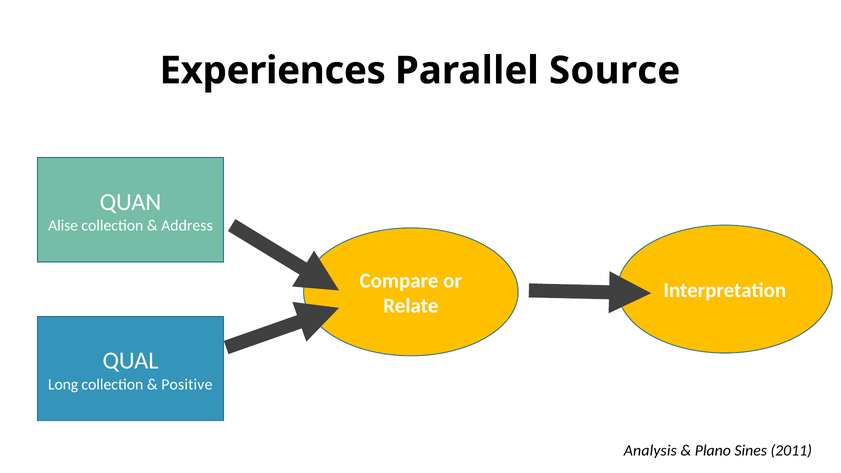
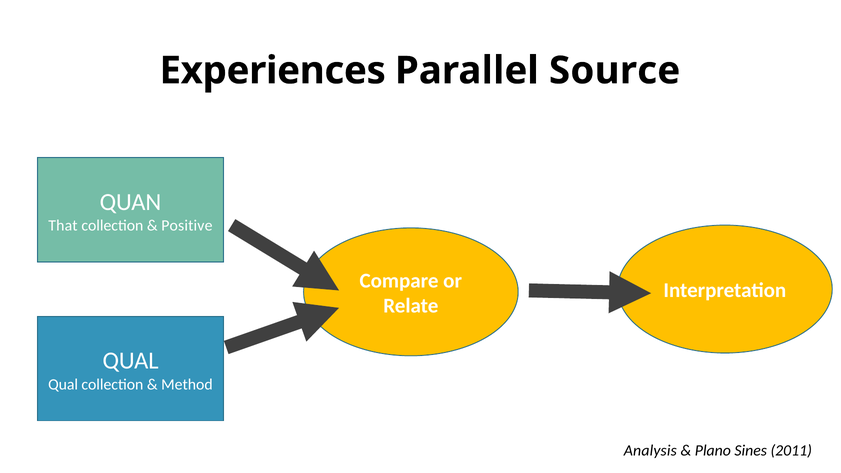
Alise: Alise -> That (63, 226)
Address: Address -> Positive (187, 226)
Long: Long -> Qual (63, 385)
Positive: Positive -> Method (187, 385)
